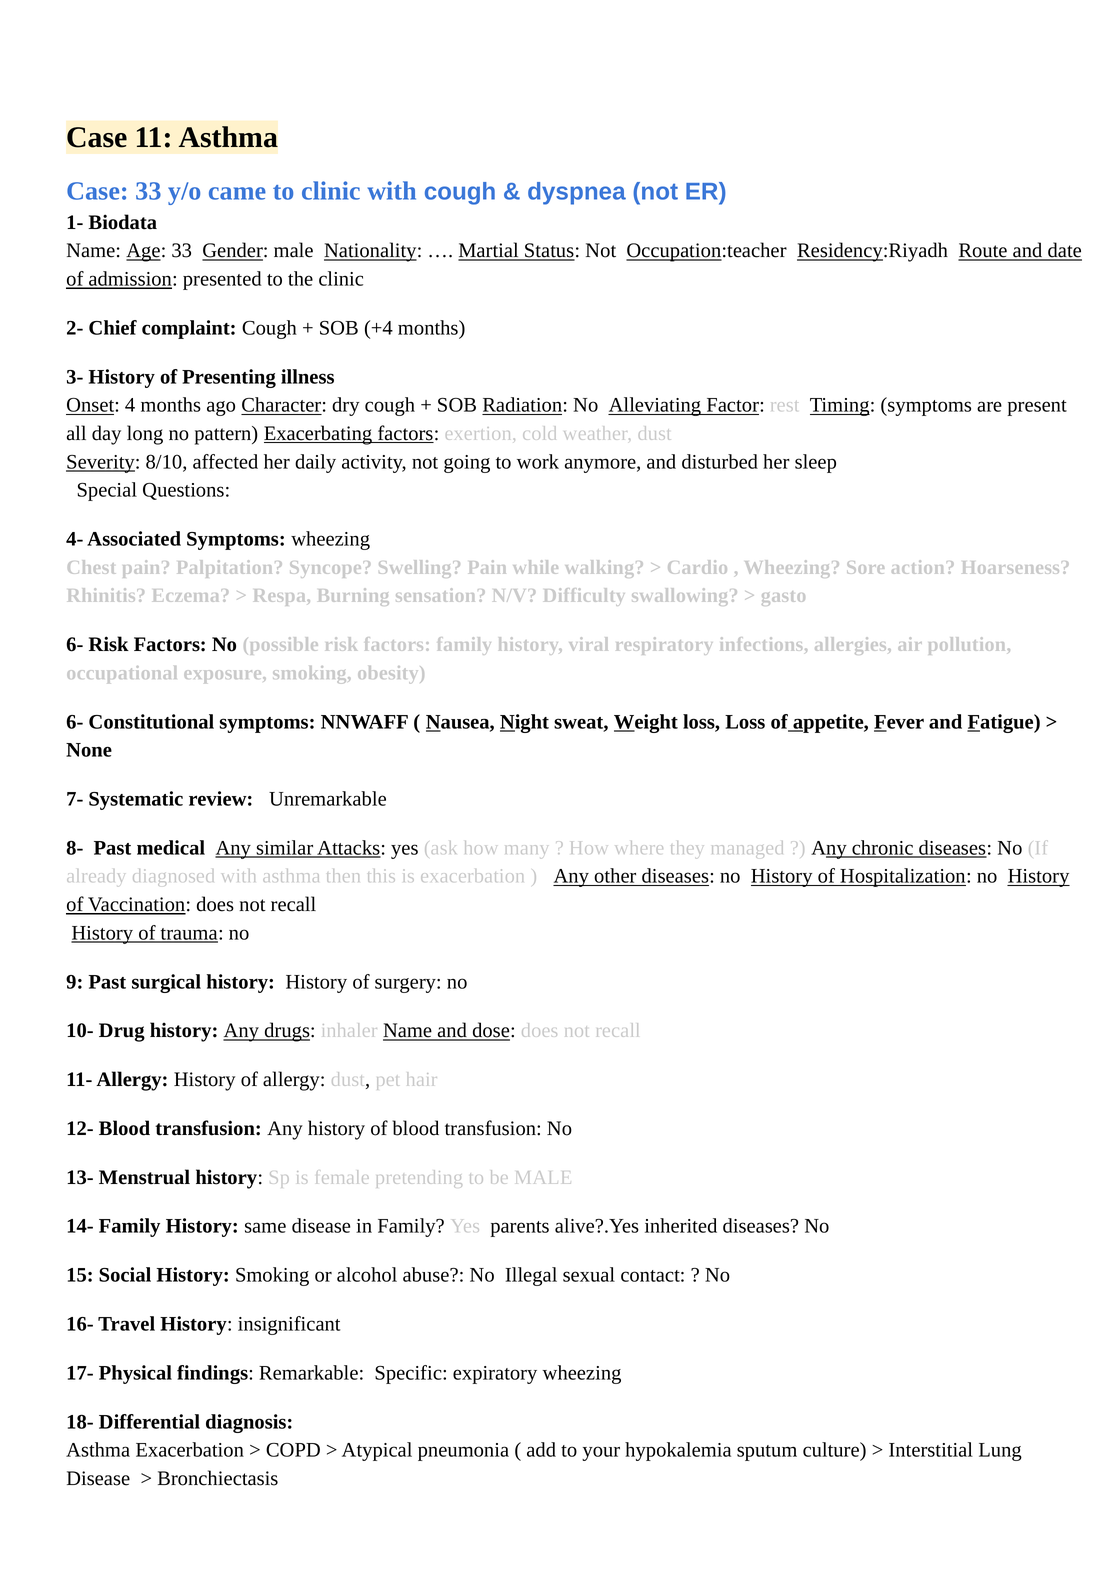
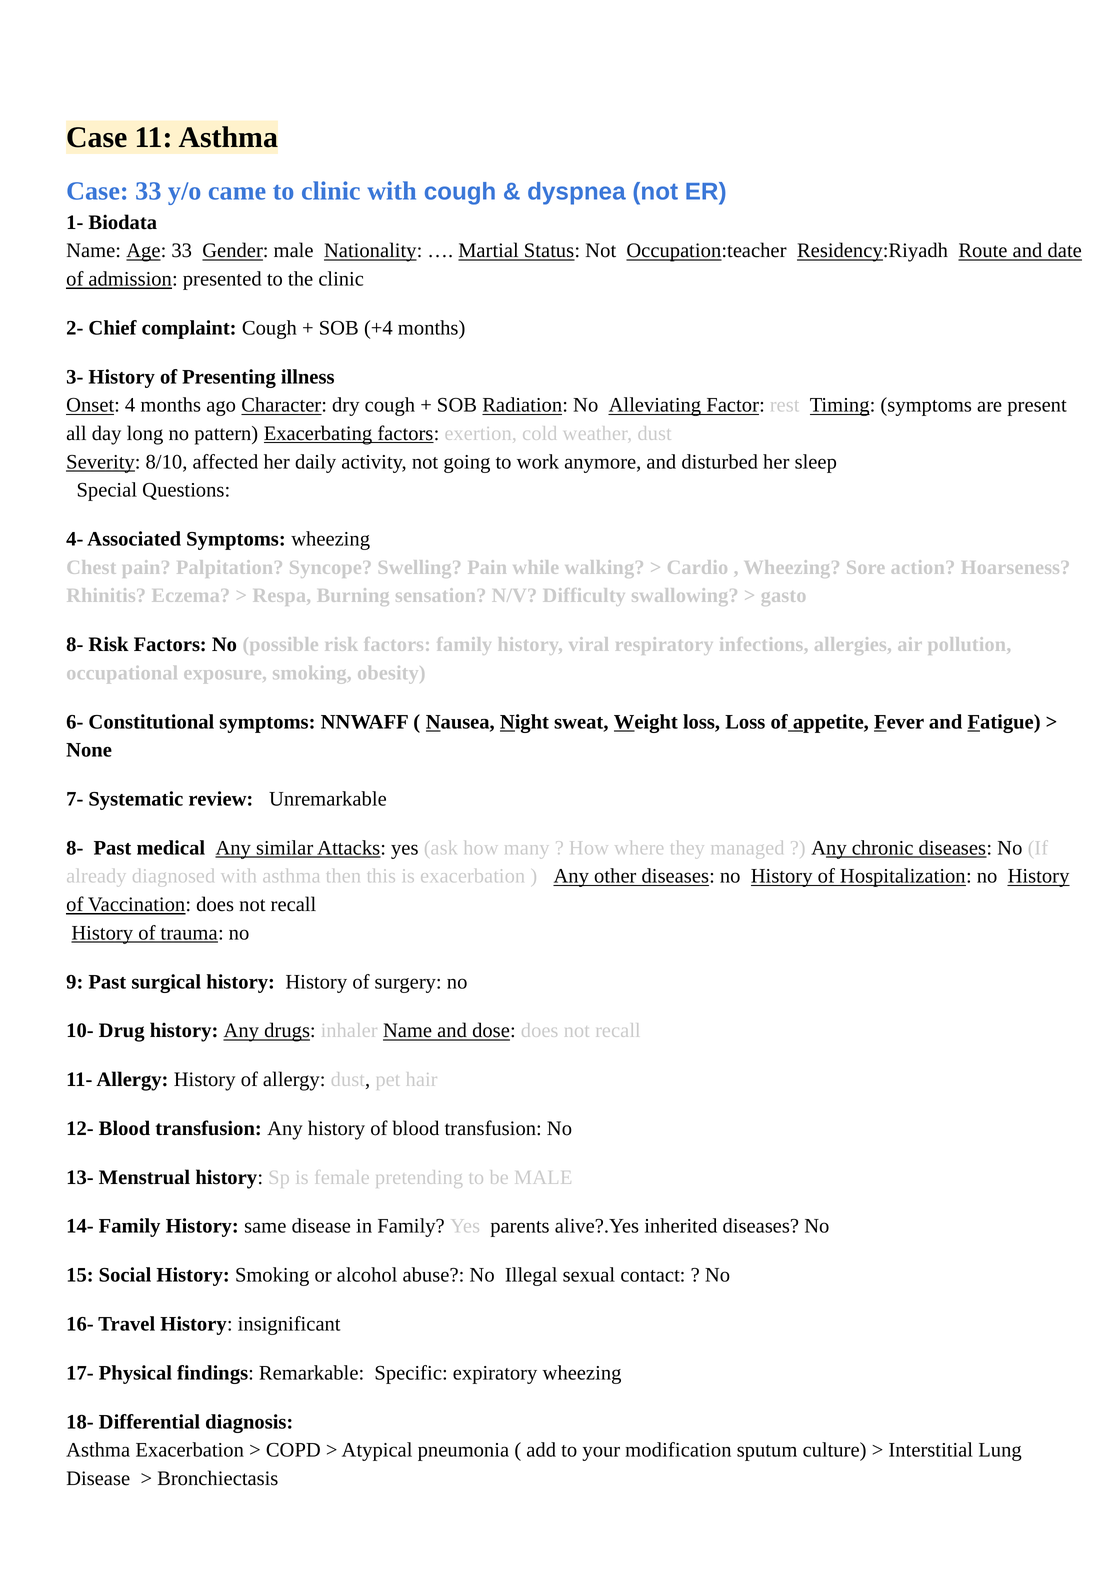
6-: 6- -> 8- (75, 644)
hypokalemia: hypokalemia -> modification (678, 1450)
